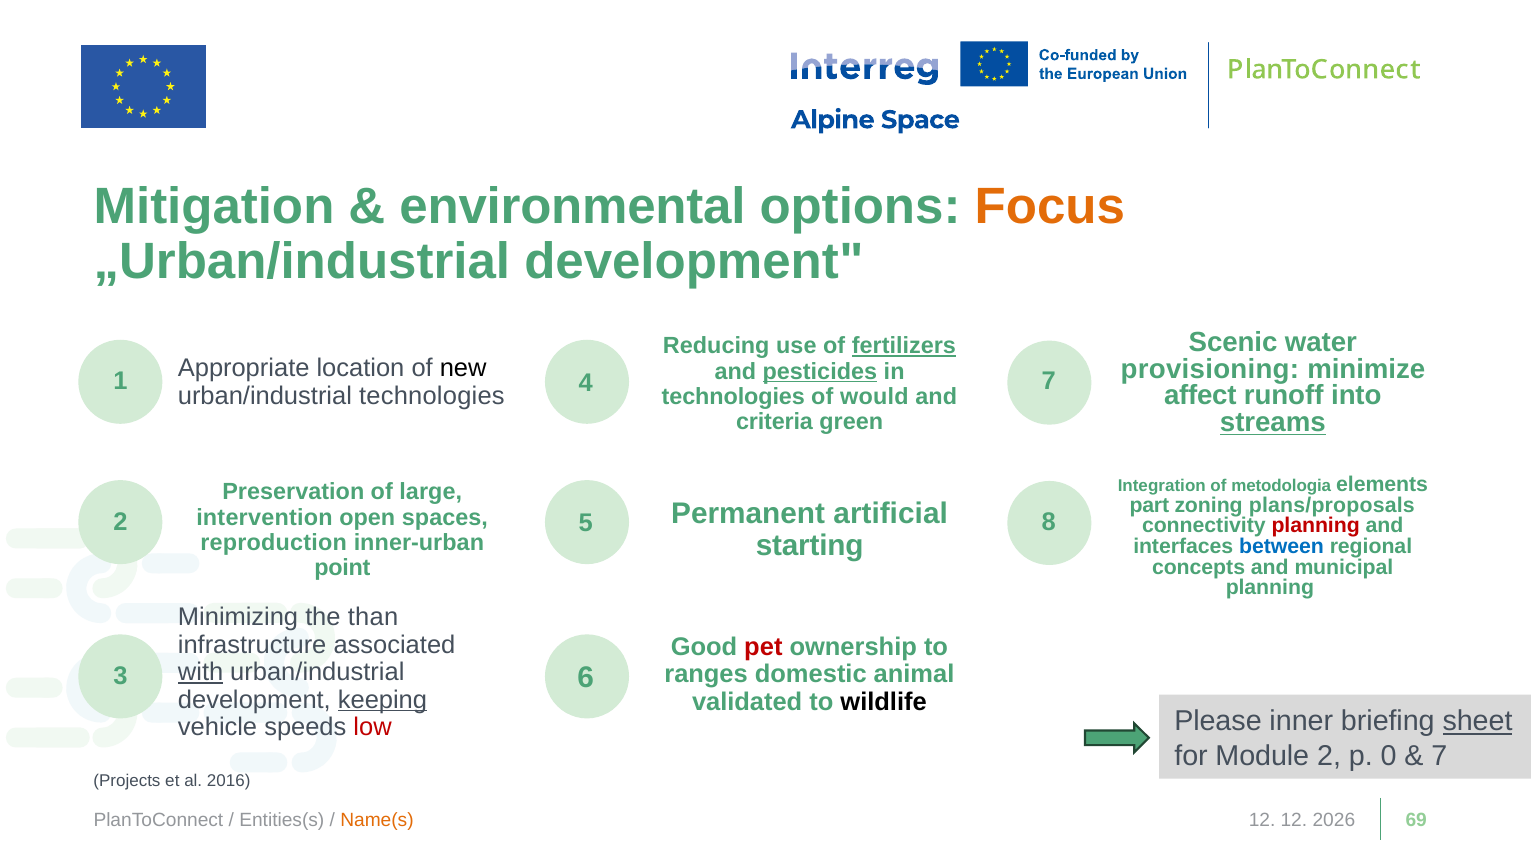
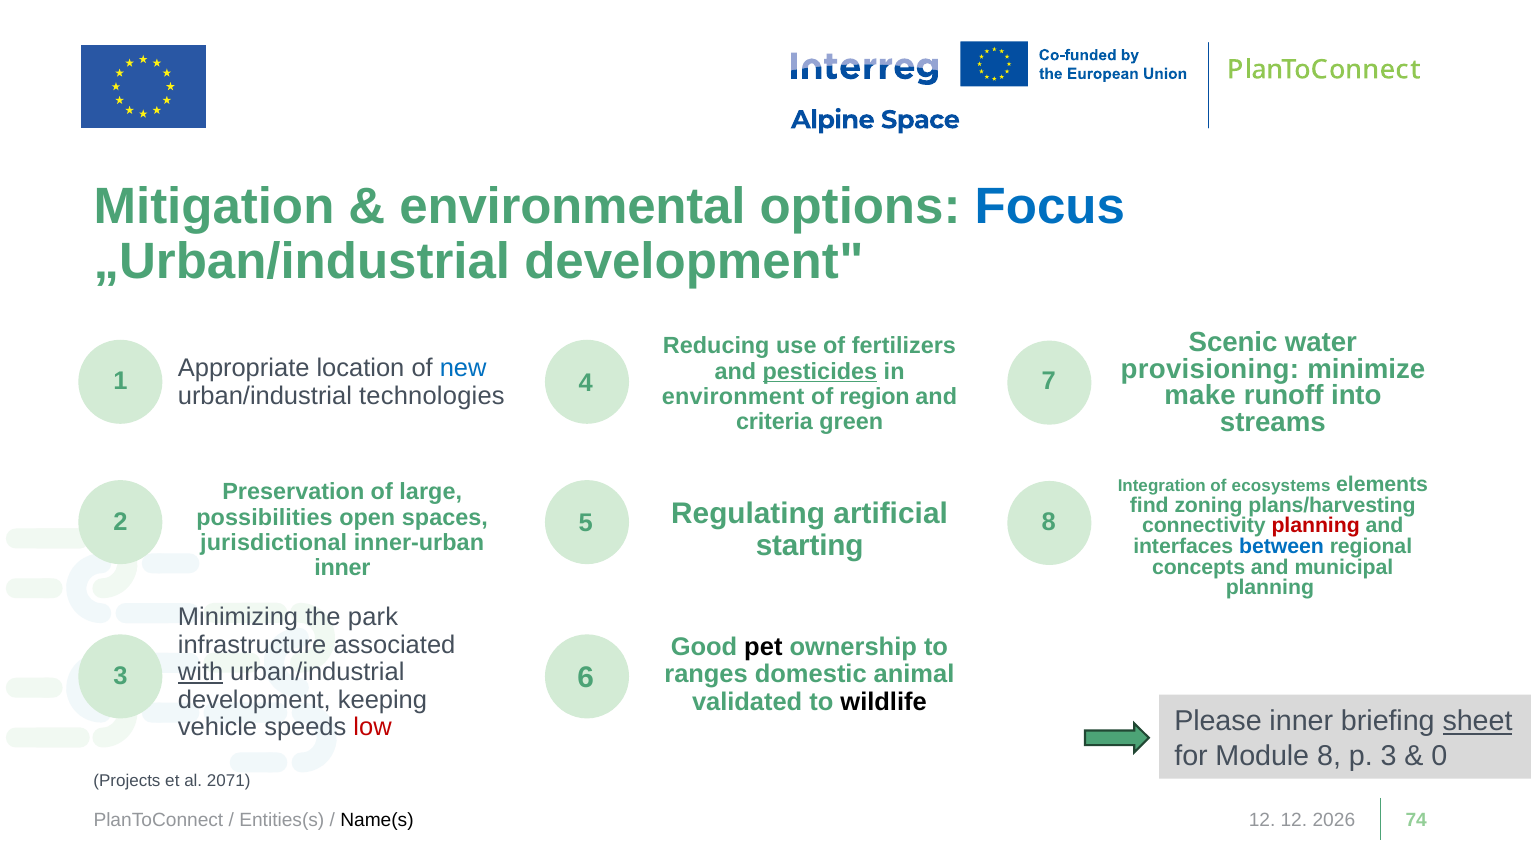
Focus colour: orange -> blue (1050, 206)
fertilizers underline: present -> none (904, 346)
new colour: black -> blue (463, 368)
affect: affect -> make (1200, 396)
technologies: technologies -> environment (733, 397)
would: would -> region (875, 397)
streams underline: present -> none (1273, 423)
metodologia: metodologia -> ecosystems (1281, 486)
part: part -> find (1149, 505)
plans/proposals: plans/proposals -> plans/harvesting (1332, 505)
Permanent: Permanent -> Regulating (748, 513)
intervention: intervention -> possibilities (264, 517)
reproduction: reproduction -> jurisdictional (274, 543)
point: point -> inner (342, 568)
than: than -> park (373, 617)
pet colour: red -> black (763, 647)
keeping underline: present -> none (382, 700)
Module 2: 2 -> 8 (1329, 756)
p 0: 0 -> 3 (1389, 756)
7: 7 -> 0 (1439, 756)
2016: 2016 -> 2071 (229, 782)
Name(s colour: orange -> black (377, 821)
69: 69 -> 74 (1416, 821)
